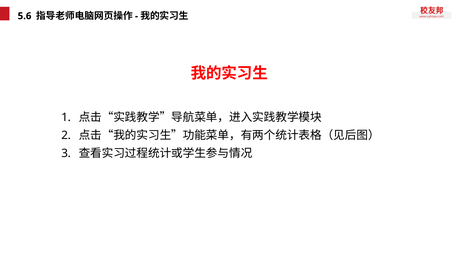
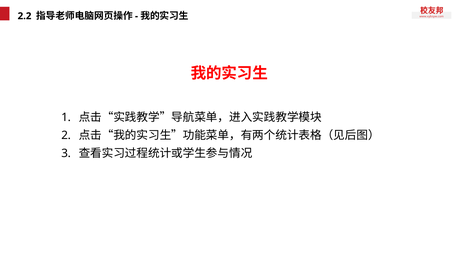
5.6: 5.6 -> 2.2 (25, 16)
